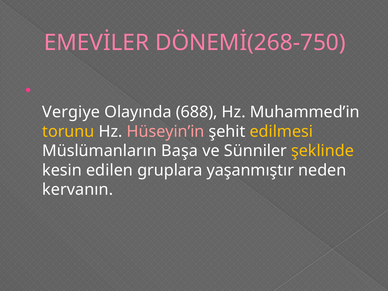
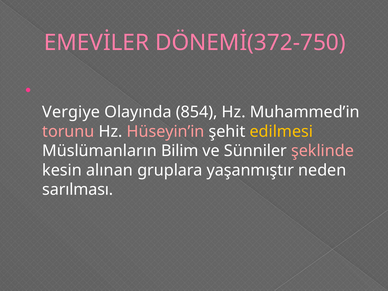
DÖNEMİ(268-750: DÖNEMİ(268-750 -> DÖNEMİ(372-750 (250, 43)
688: 688 -> 854 (197, 112)
torunu colour: yellow -> pink (68, 131)
Başa: Başa -> Bilim (180, 151)
şeklinde colour: yellow -> pink (323, 151)
edilen: edilen -> alınan (109, 170)
kervanın: kervanın -> sarılması (78, 190)
